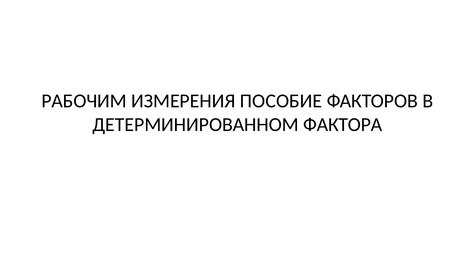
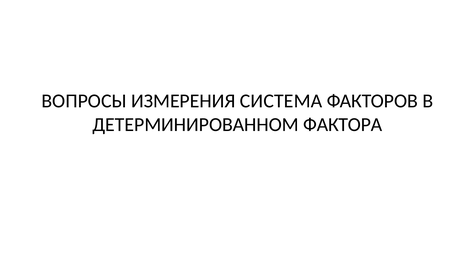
РАБОЧИМ: РАБОЧИМ -> ВОПРОСЫ (84, 101)
ПОСОБИЕ: ПОСОБИЕ -> СИСТЕМА (281, 101)
